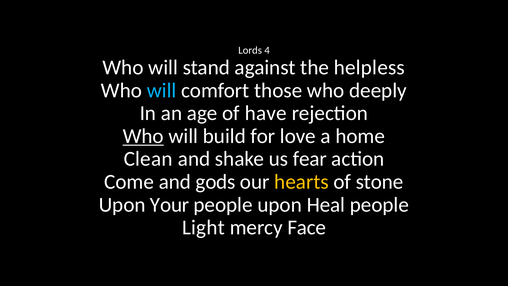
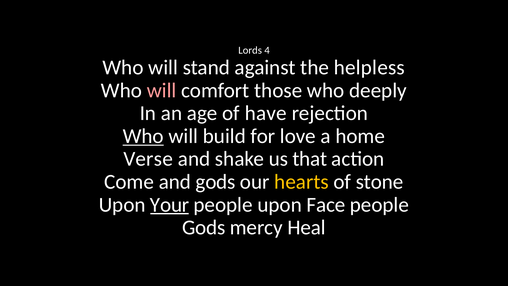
will colour: light blue -> pink (162, 90)
Clean: Clean -> Verse (148, 159)
fear: fear -> that (310, 159)
Your underline: none -> present (170, 204)
Heal: Heal -> Face (326, 204)
Light: Light -> Gods (204, 227)
Face: Face -> Heal (307, 227)
